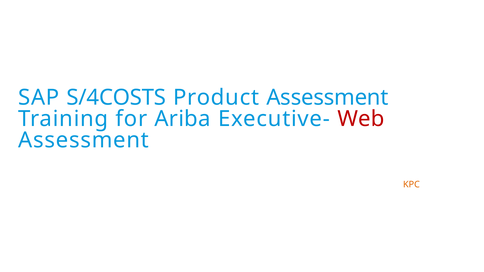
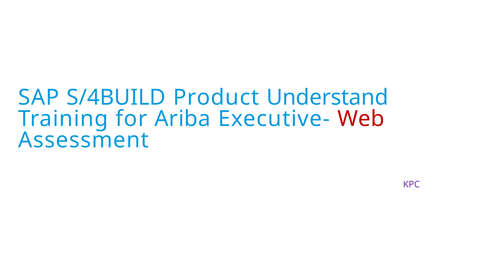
S/4COSTS: S/4COSTS -> S/4BUILD (116, 98)
Product Assessment: Assessment -> Understand (327, 98)
KPC colour: orange -> purple (411, 185)
